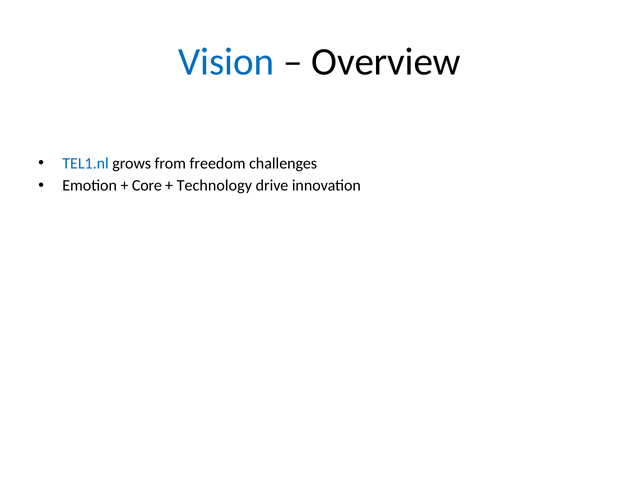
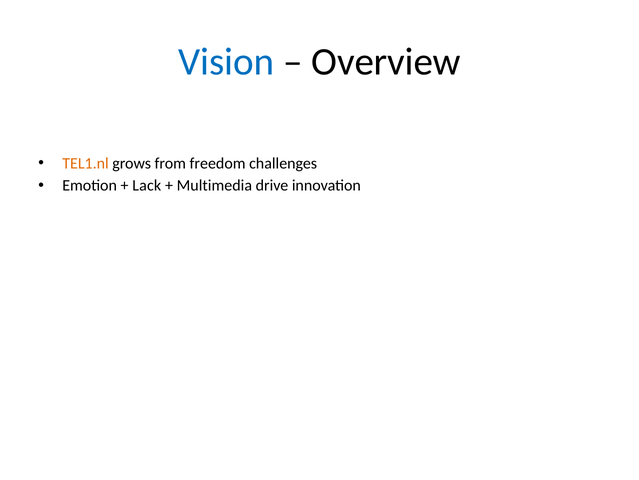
TEL1.nl colour: blue -> orange (86, 163)
Core: Core -> Lack (147, 185)
Technology: Technology -> Multimedia (214, 185)
